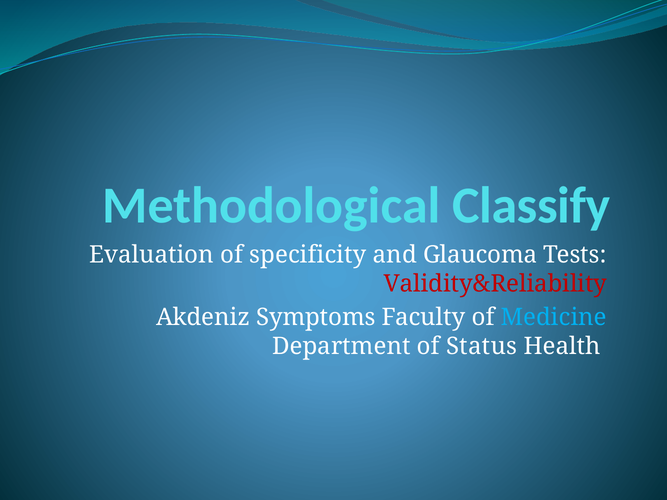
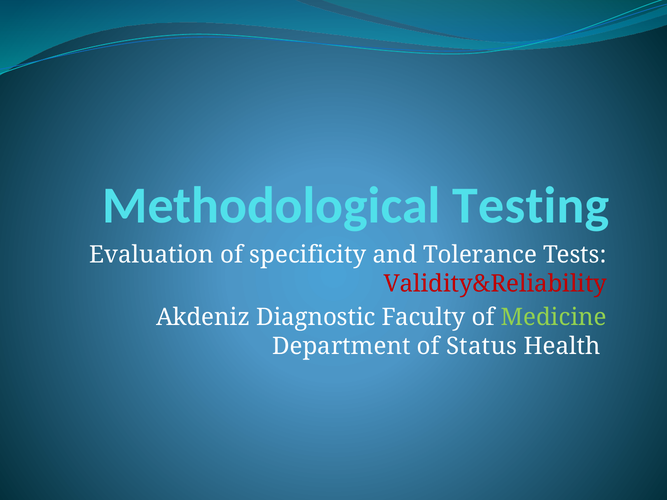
Classify: Classify -> Testing (531, 206)
Glaucoma: Glaucoma -> Tolerance (480, 255)
Symptoms: Symptoms -> Diagnostic (316, 318)
Medicine colour: light blue -> light green (554, 318)
